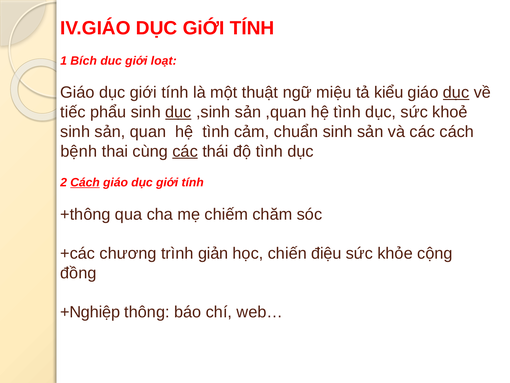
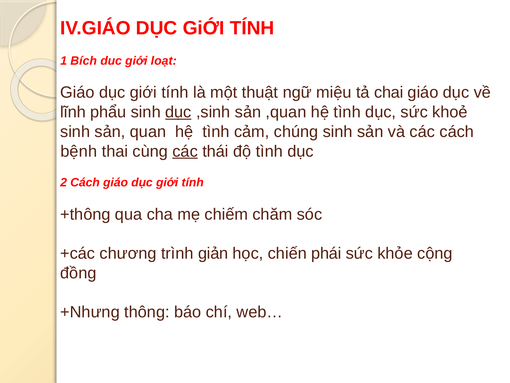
kiểu: kiểu -> chai (389, 92)
dục underline: present -> none (456, 92)
tiếc: tiếc -> lĩnh (73, 112)
chuẩn: chuẩn -> chúng (296, 132)
Cách underline: present -> none (85, 182)
điệu: điệu -> phái (326, 253)
+Nghiệp: +Nghiệp -> +Nhưng (90, 312)
